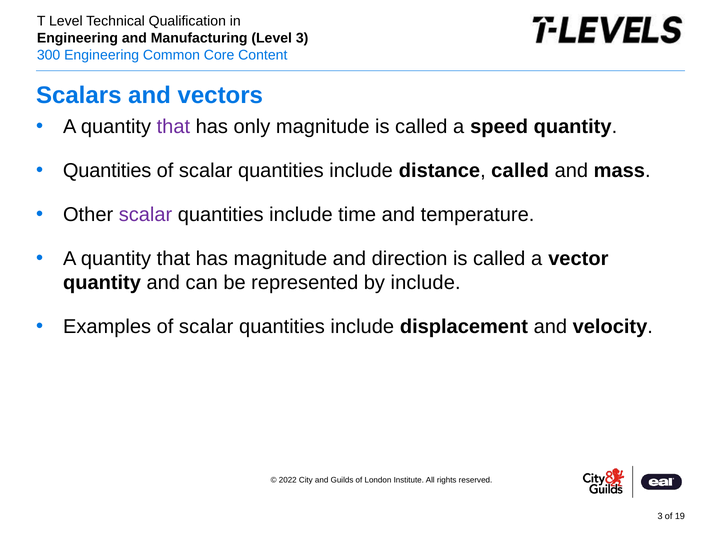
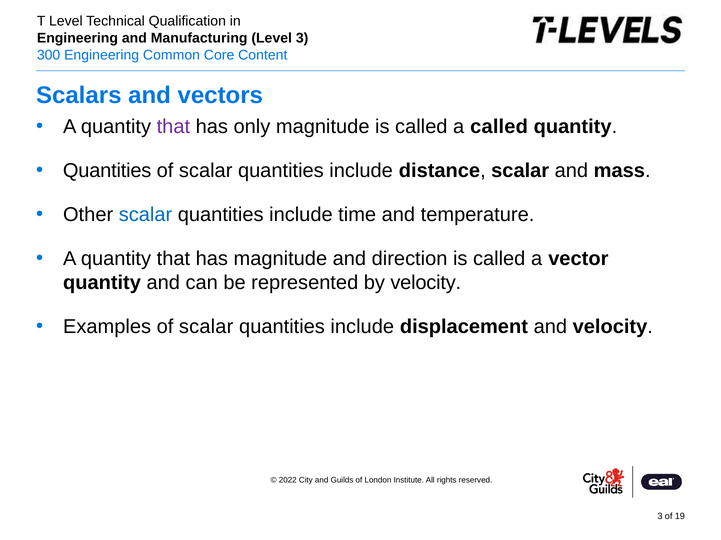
a speed: speed -> called (499, 127)
distance called: called -> scalar (520, 171)
scalar colour: purple -> blue (146, 215)
by include: include -> velocity (426, 283)
